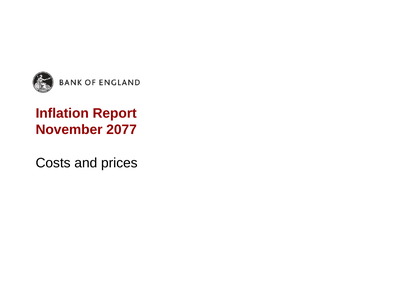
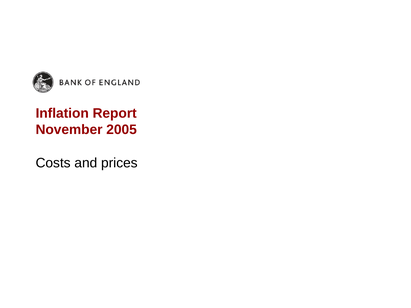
2077: 2077 -> 2005 (122, 130)
